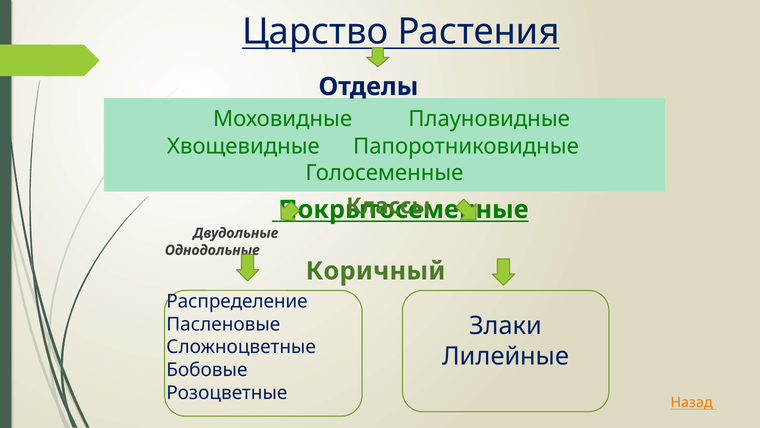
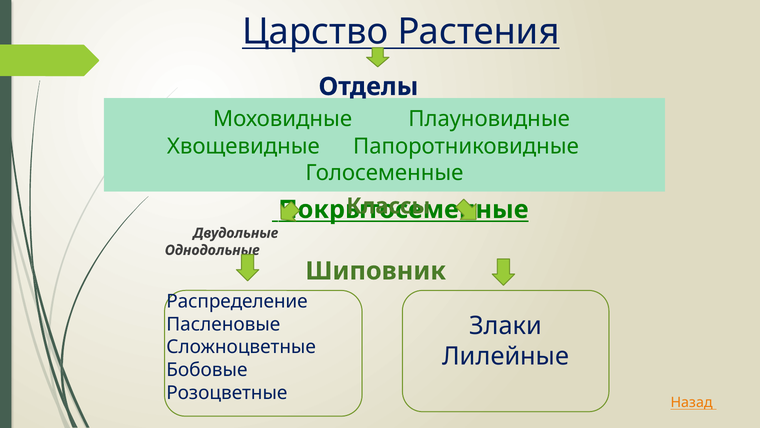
Коричный: Коричный -> Шиповник (376, 271)
